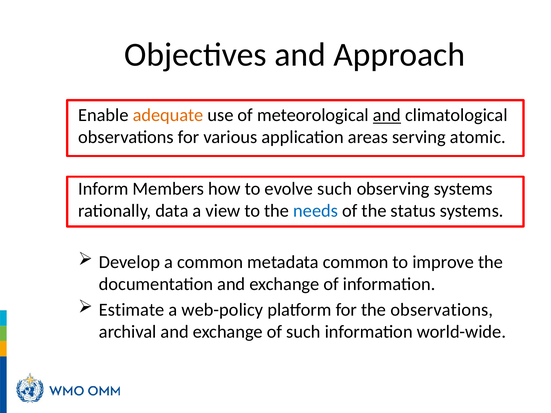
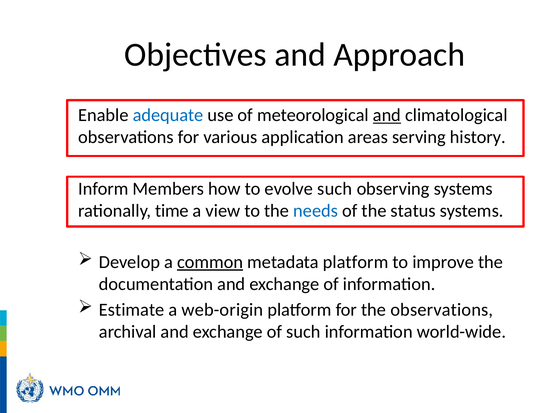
adequate colour: orange -> blue (168, 115)
atomic: atomic -> history (478, 137)
data: data -> time (172, 211)
common underline: none -> present (210, 262)
metadata common: common -> platform (356, 262)
web-policy: web-policy -> web-origin (222, 310)
